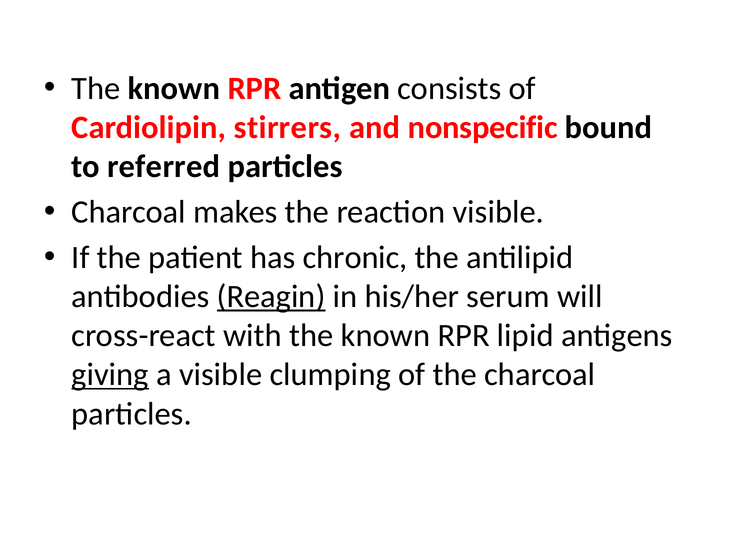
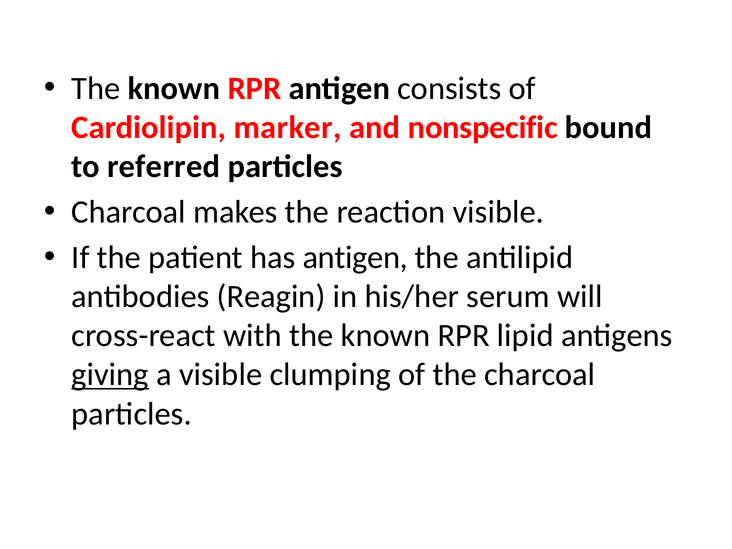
stirrers: stirrers -> marker (287, 127)
has chronic: chronic -> antigen (355, 258)
Reagin underline: present -> none (271, 297)
